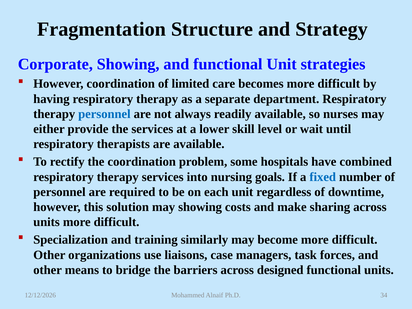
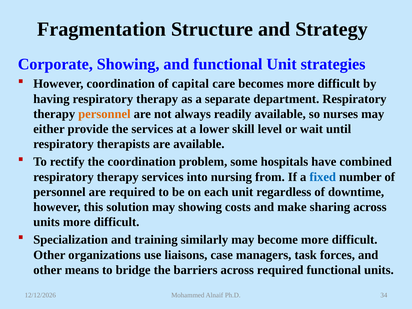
limited: limited -> capital (190, 84)
personnel colour: blue -> orange (104, 114)
goals: goals -> from (270, 177)
across designed: designed -> required (280, 270)
